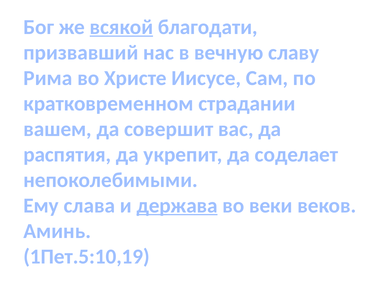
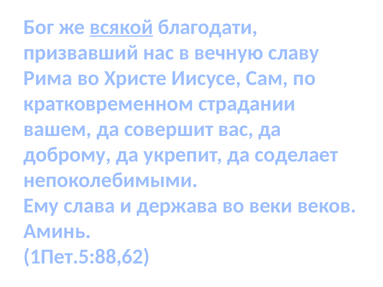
распятия: распятия -> доброму (67, 155)
держава underline: present -> none (177, 206)
1Пет.5:10,19: 1Пет.5:10,19 -> 1Пет.5:88,62 (87, 257)
